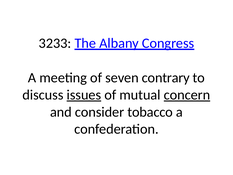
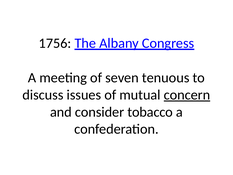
3233: 3233 -> 1756 (55, 43)
contrary: contrary -> tenuous (166, 78)
issues underline: present -> none (84, 95)
